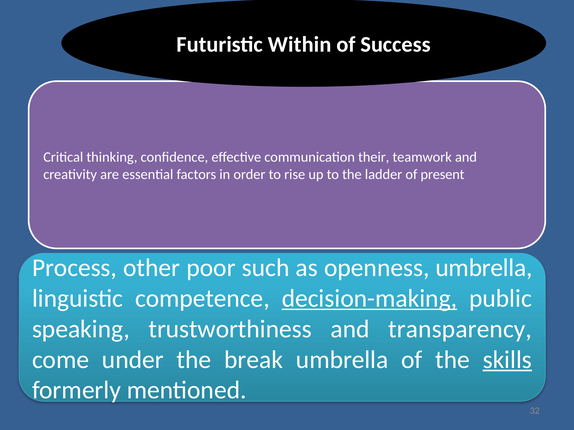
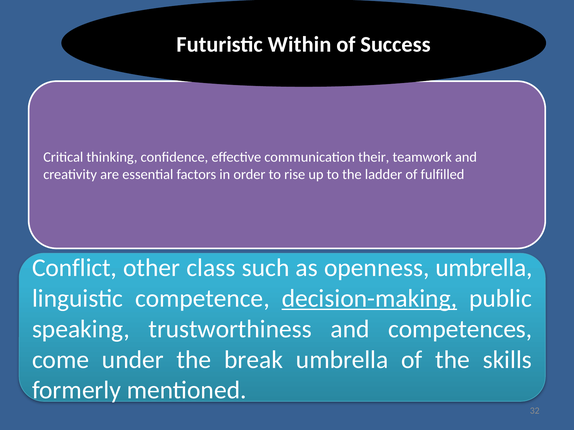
present: present -> fulfilled (442, 175)
Process: Process -> Conflict (74, 268)
poor: poor -> class (211, 268)
transparency: transparency -> competences (460, 329)
skills underline: present -> none (507, 360)
